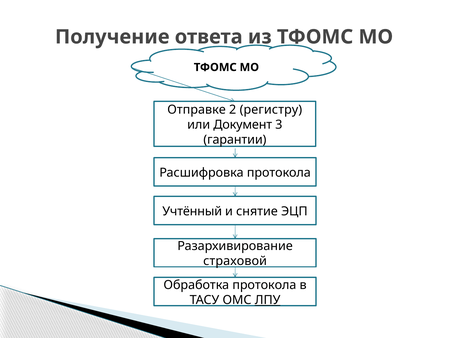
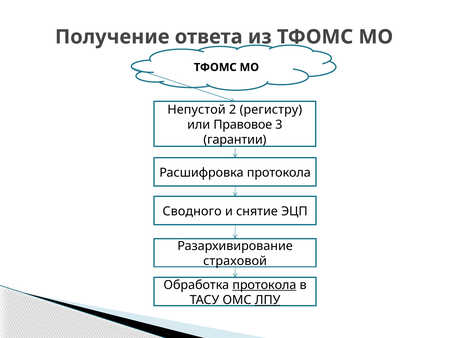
Отправке: Отправке -> Непустой (196, 110)
Документ: Документ -> Правовое (243, 125)
Учтённый: Учтённый -> Сводного (192, 212)
протокола underline: none -> present (264, 285)
